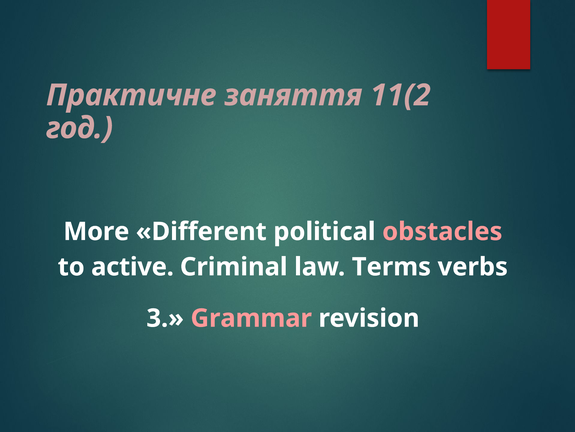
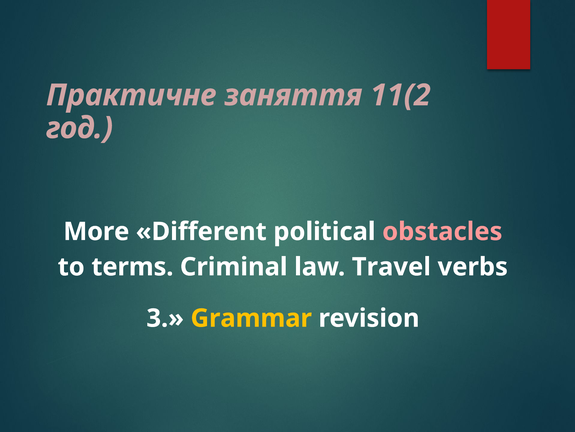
active: active -> terms (132, 267)
Terms: Terms -> Travel (391, 267)
Grammar colour: pink -> yellow (251, 318)
